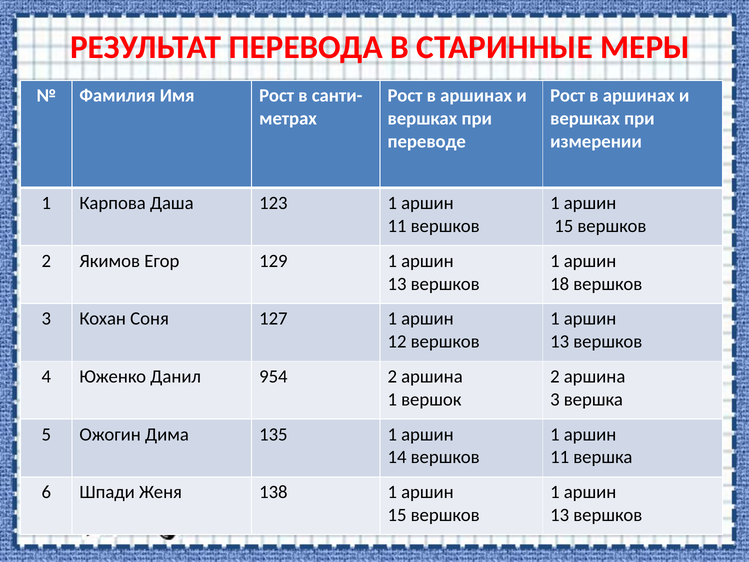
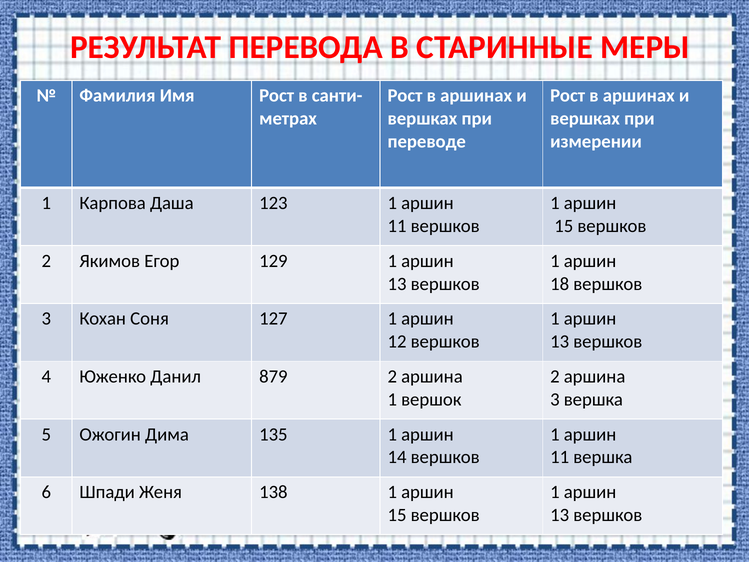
954: 954 -> 879 (273, 376)
